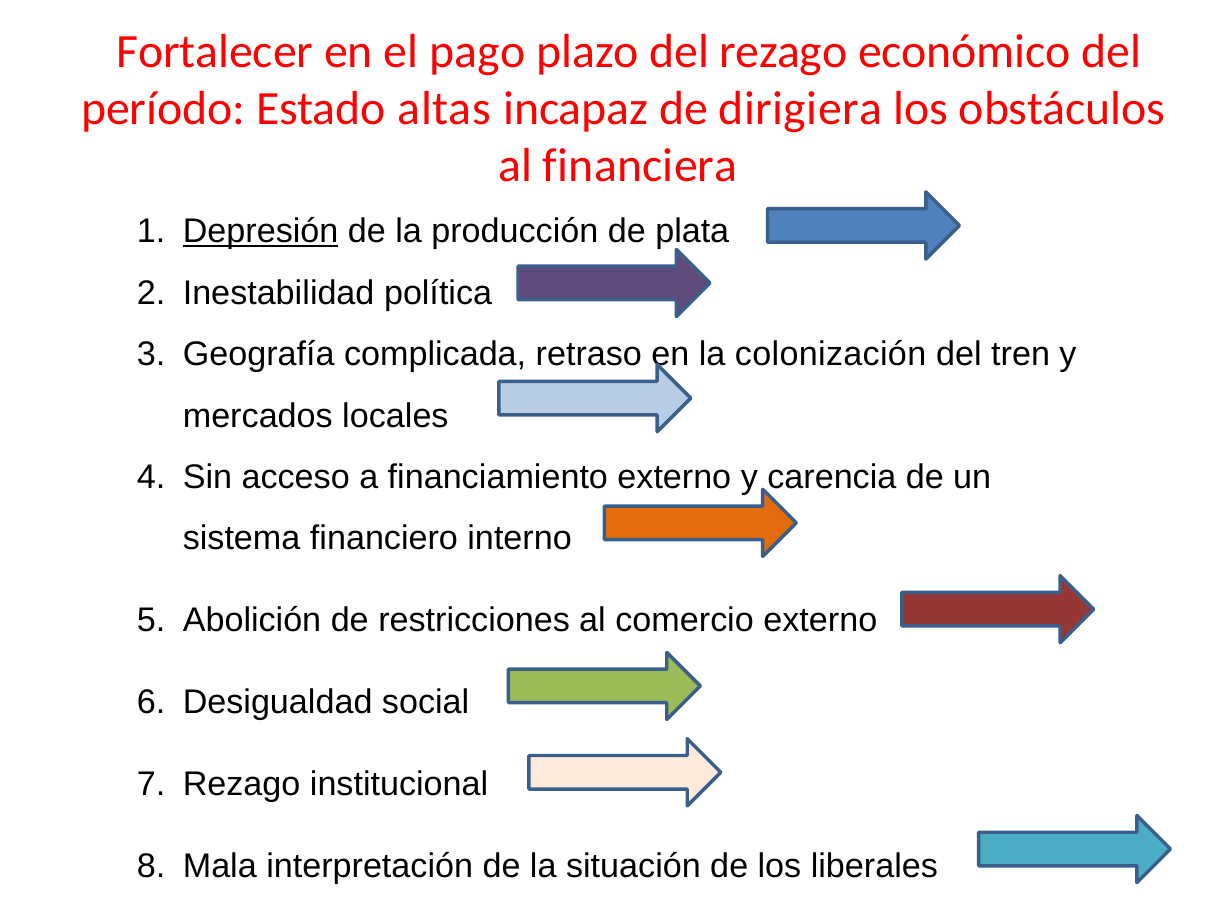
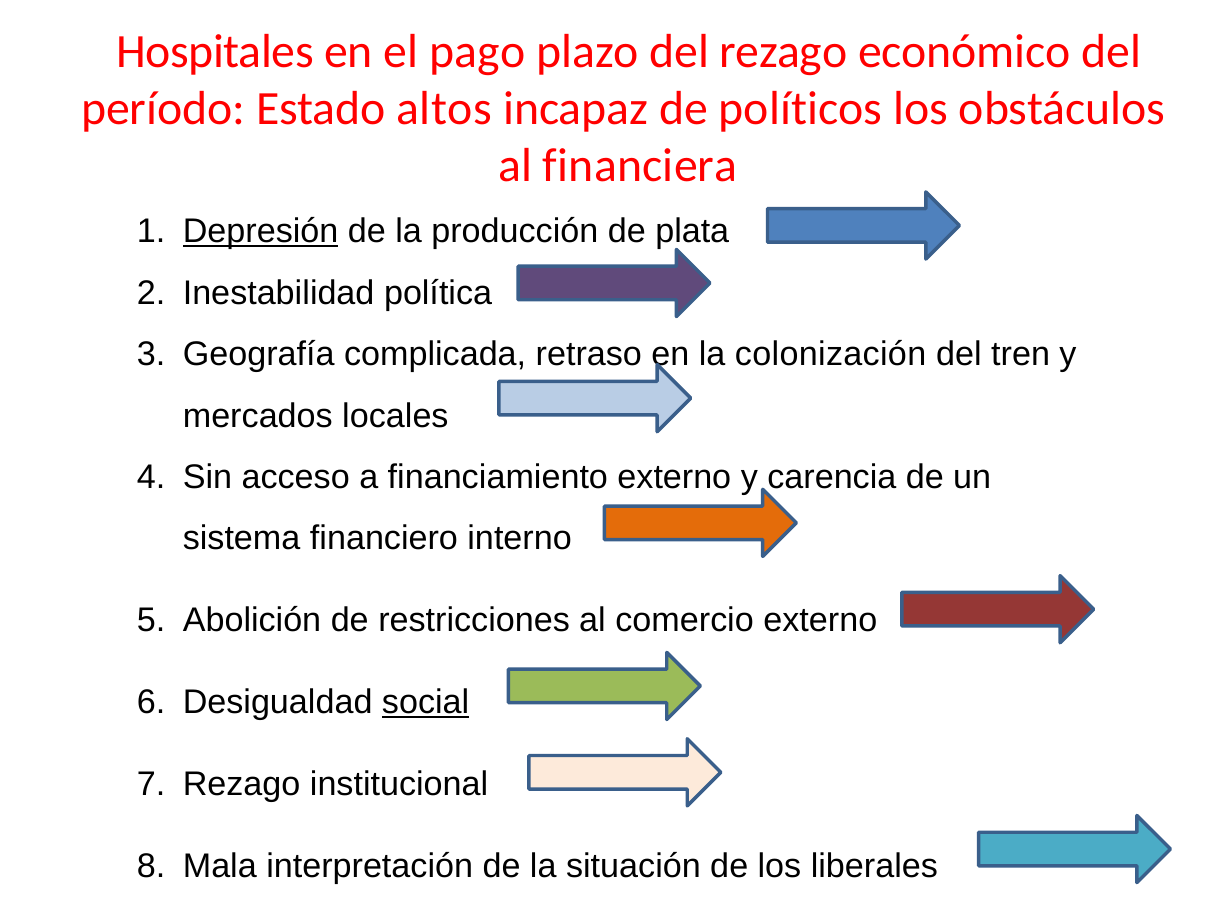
Fortalecer: Fortalecer -> Hospitales (215, 51)
altas: altas -> altos (444, 109)
dirigiera: dirigiera -> políticos (801, 109)
social underline: none -> present (426, 702)
